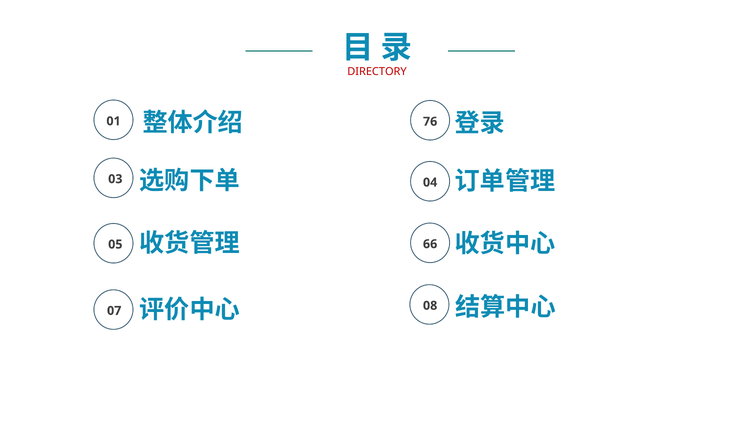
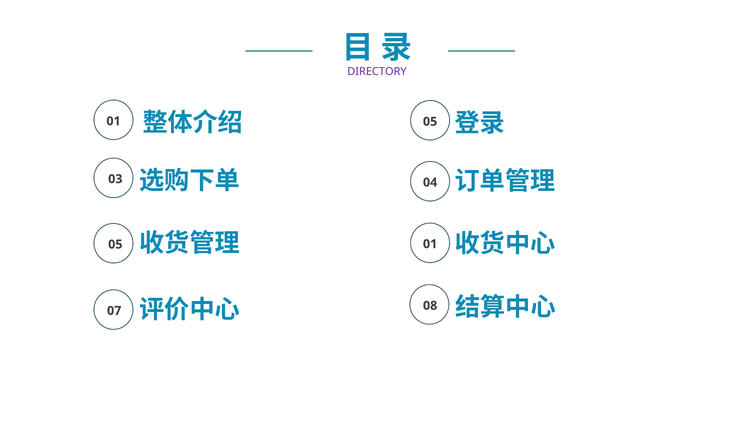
DIRECTORY colour: red -> purple (377, 72)
01 76: 76 -> 05 (430, 122)
66: 66 -> 01 (430, 244)
